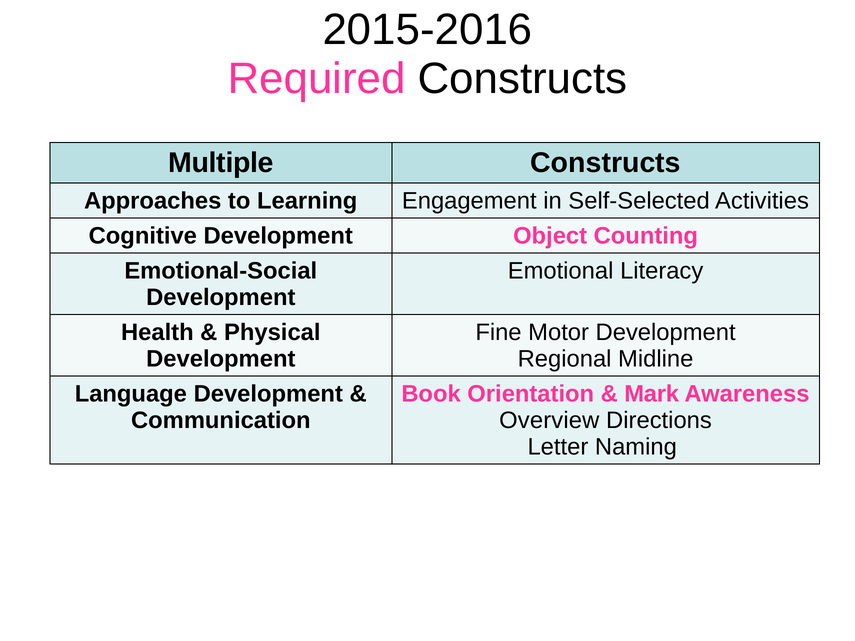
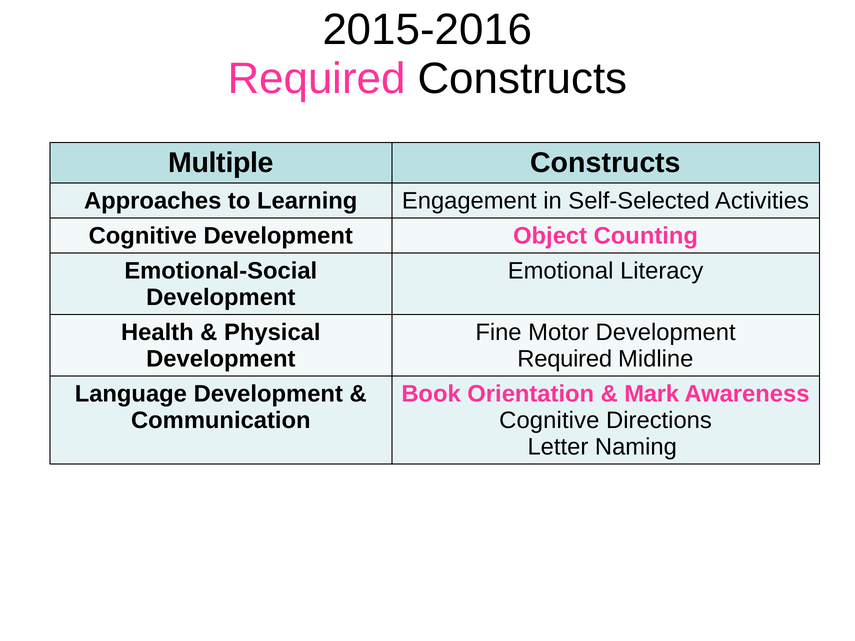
Regional: Regional -> Required (565, 359)
Overview: Overview -> Cognitive (549, 421)
